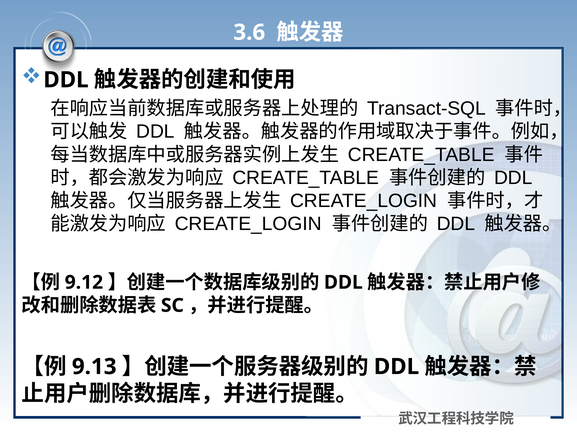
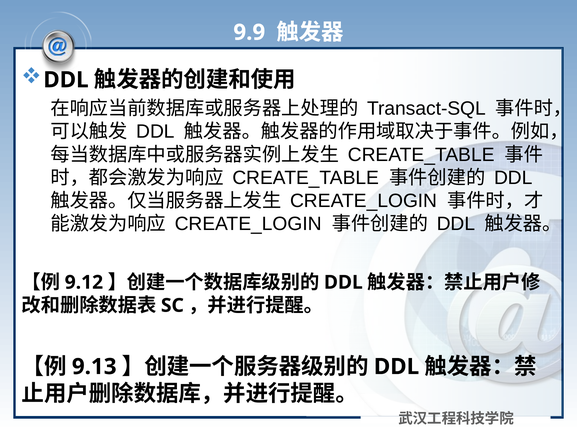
3.6: 3.6 -> 9.9 (249, 32)
